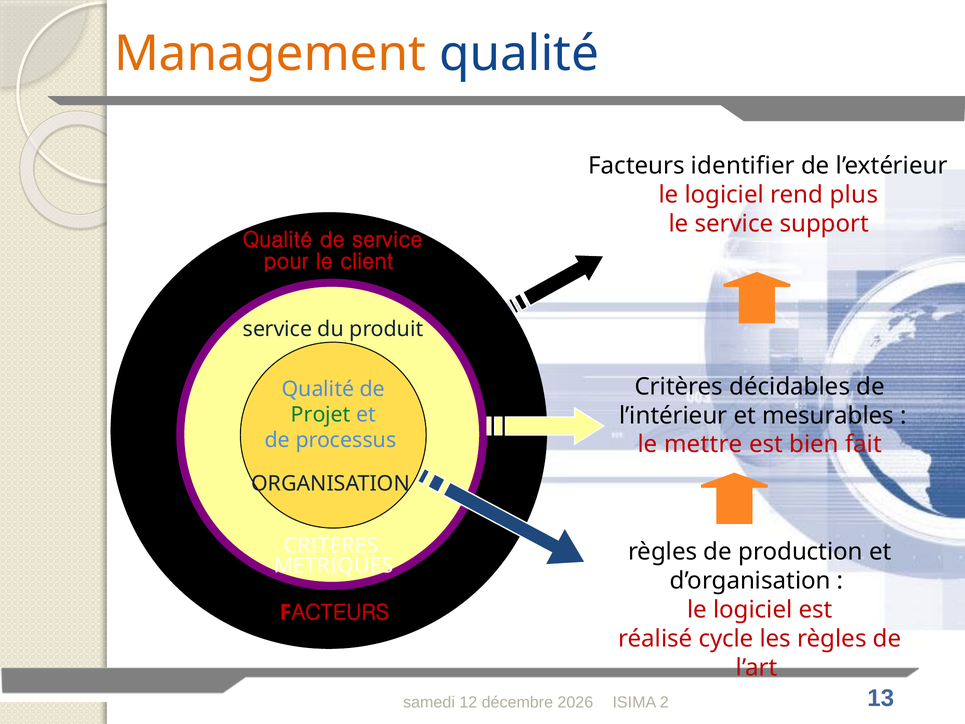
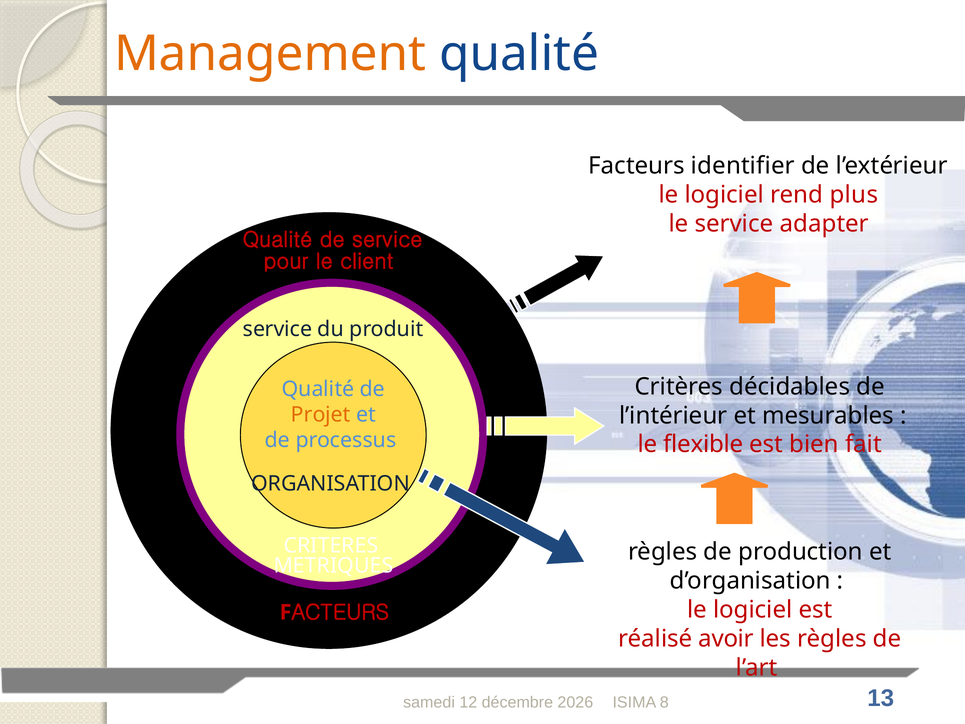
support: support -> adapter (824, 224)
Projet colour: green -> orange (321, 415)
mettre: mettre -> flexible (703, 444)
cycle: cycle -> avoir (726, 639)
2: 2 -> 8 (664, 702)
